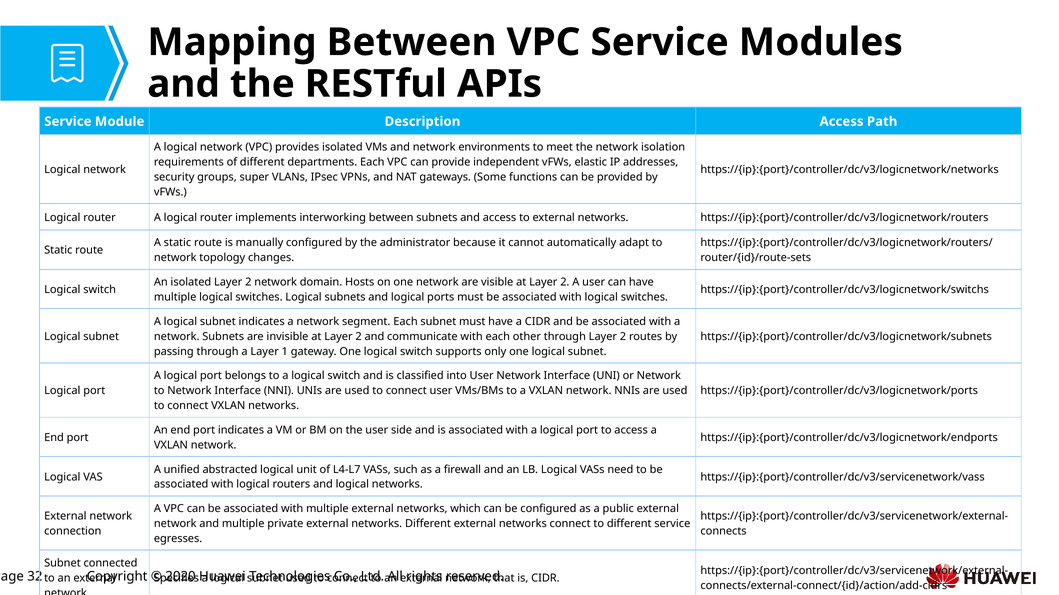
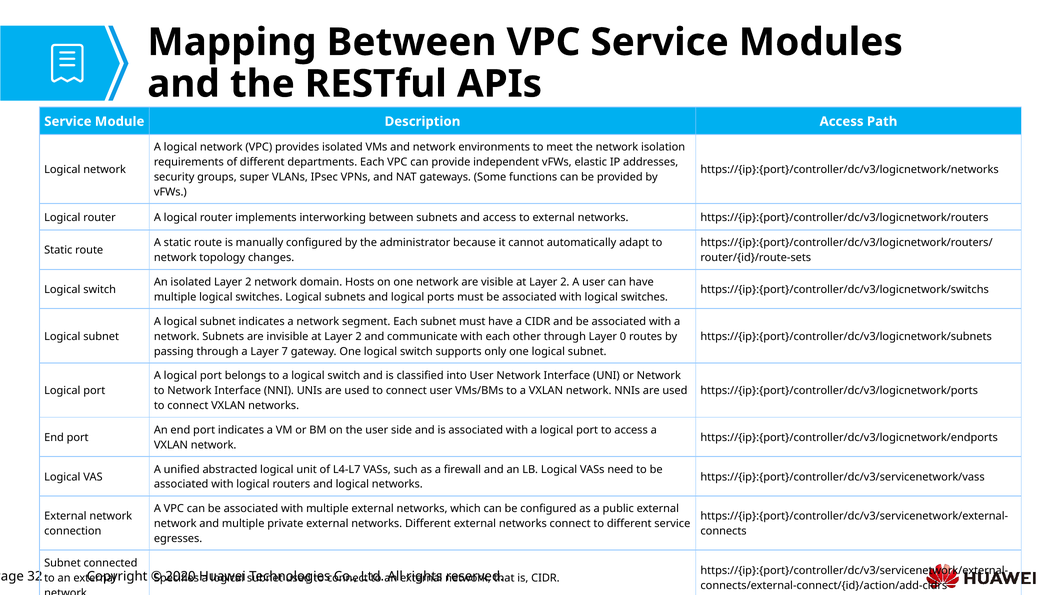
through Layer 2: 2 -> 0 (623, 337)
1: 1 -> 7 (285, 352)
